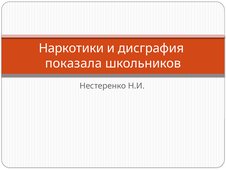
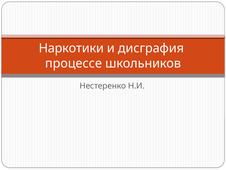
показала: показала -> процессе (73, 63)
